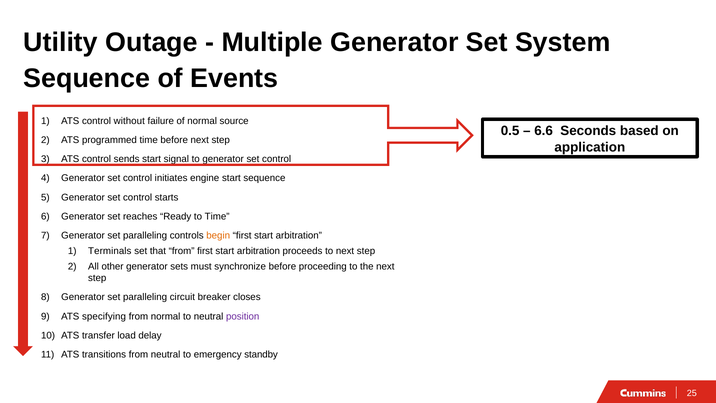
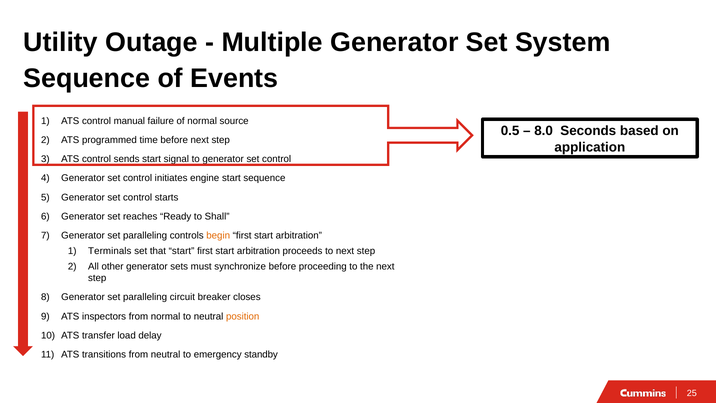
without: without -> manual (129, 121)
6.6: 6.6 -> 8.0 (544, 131)
to Time: Time -> Shall (217, 216)
that from: from -> start (182, 251)
specifying: specifying -> inspectors (104, 316)
position colour: purple -> orange (243, 316)
